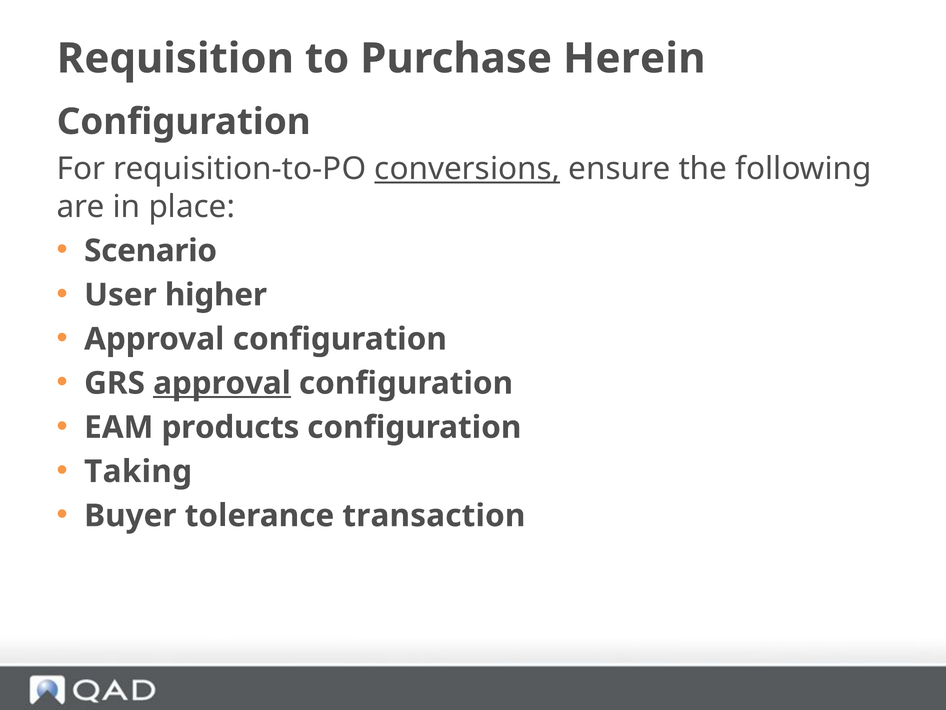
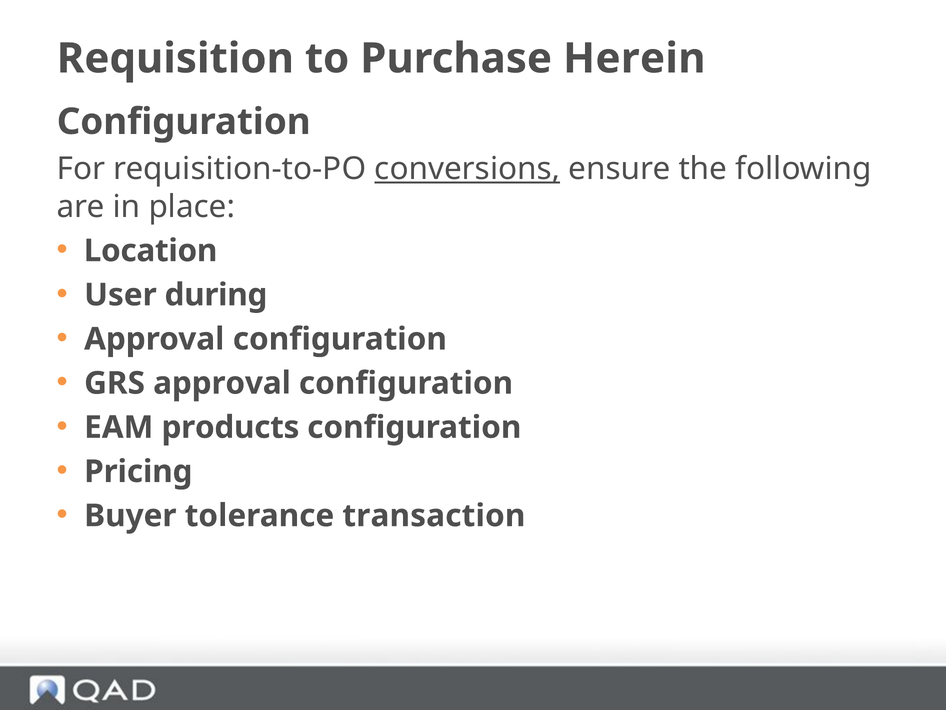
Scenario: Scenario -> Location (151, 251)
higher: higher -> during (216, 295)
approval underline: present -> none (222, 383)
Taking: Taking -> Pricing (138, 471)
